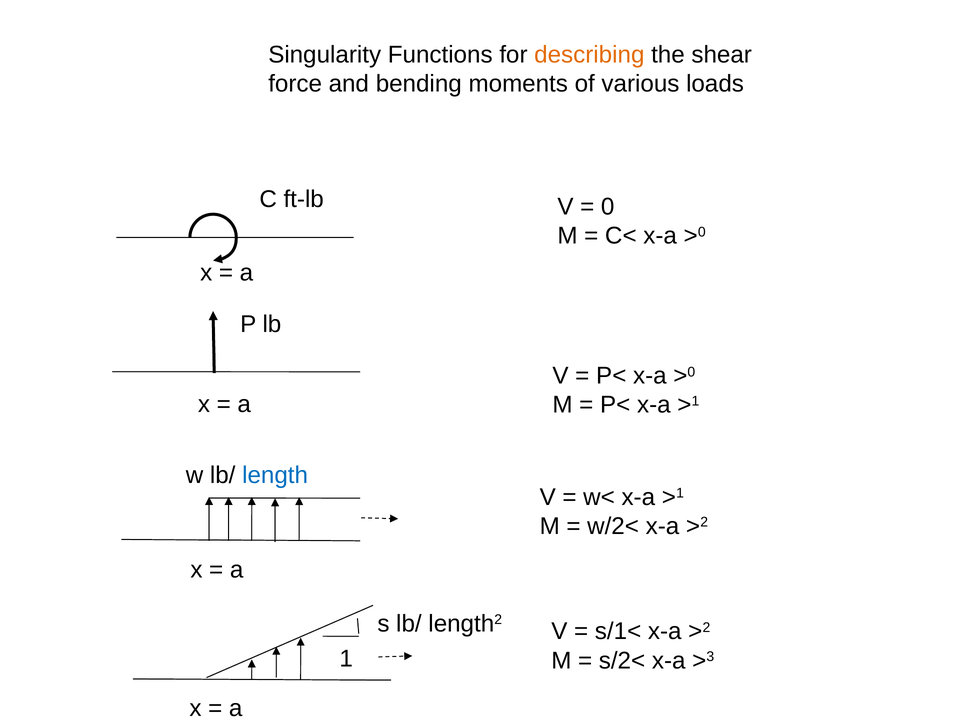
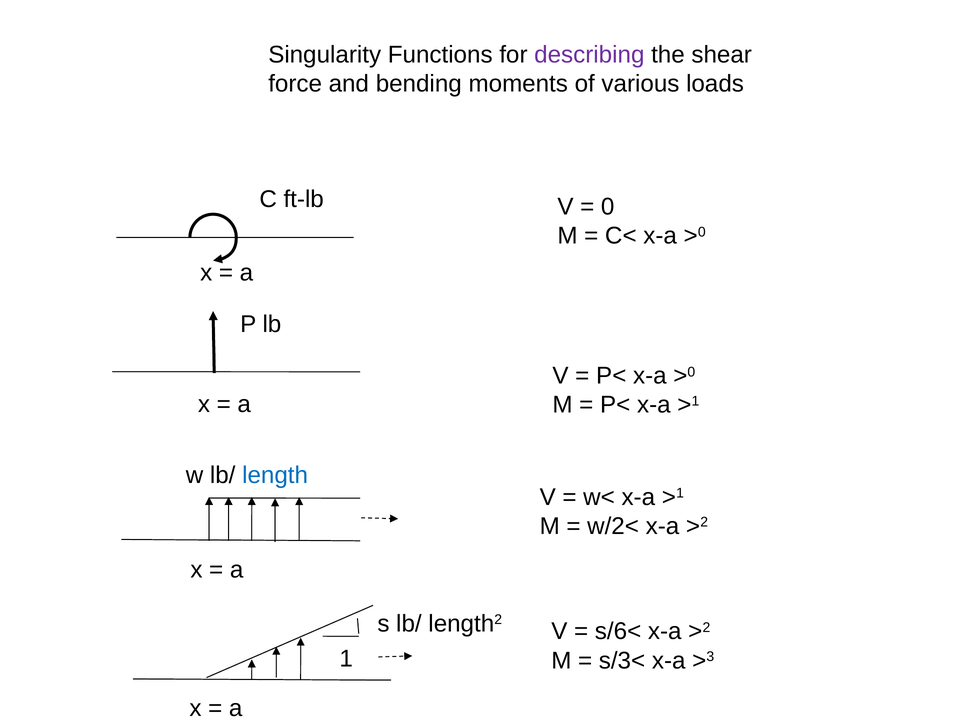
describing colour: orange -> purple (589, 55)
s/1<: s/1< -> s/6< (618, 632)
s/2<: s/2< -> s/3< (622, 661)
